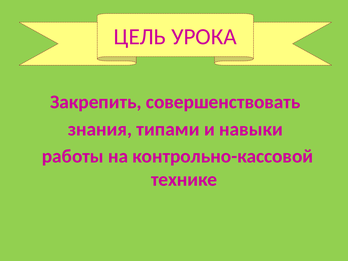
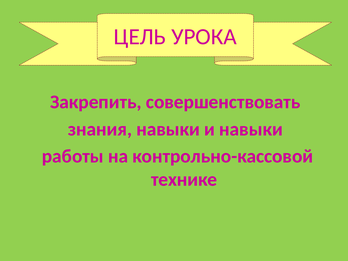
знания типами: типами -> навыки (168, 129)
